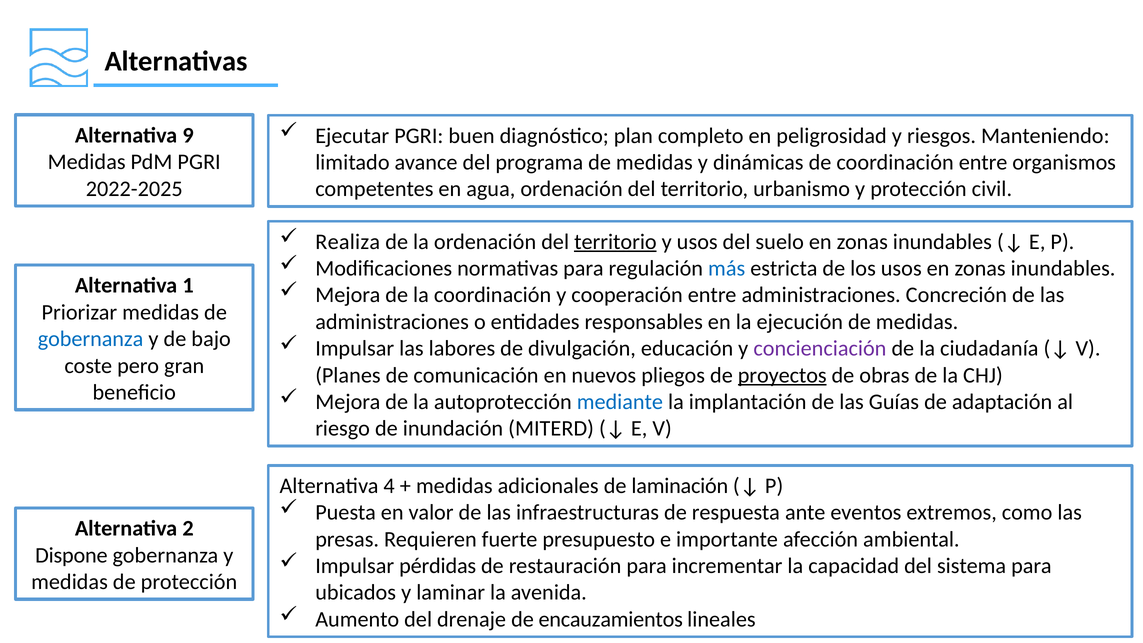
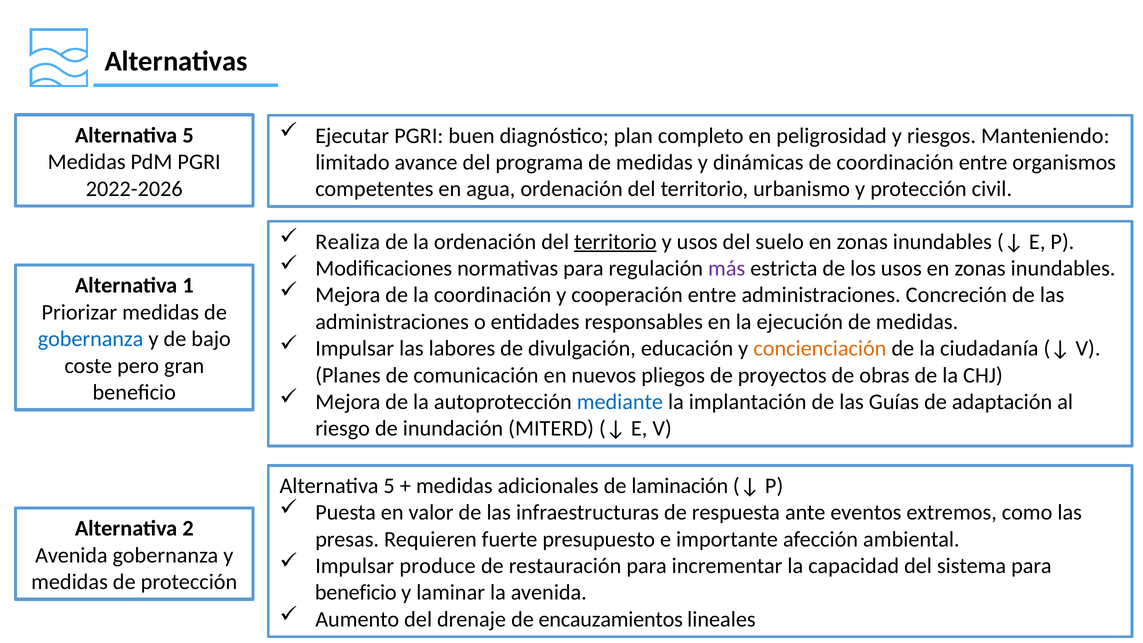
9: 9 -> 5 (188, 135)
2022-2025: 2022-2025 -> 2022-2026 (134, 189)
más colour: blue -> purple (727, 268)
concienciación colour: purple -> orange (820, 348)
proyectos underline: present -> none (782, 375)
4: 4 -> 5 (389, 486)
Dispone: Dispone -> Avenida (71, 555)
pérdidas: pérdidas -> produce (437, 566)
ubicados: ubicados -> beneficio (356, 593)
